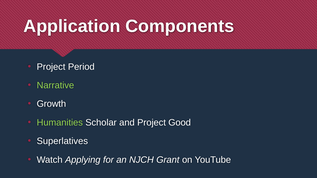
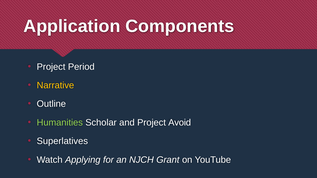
Narrative colour: light green -> yellow (55, 85)
Growth: Growth -> Outline (51, 104)
Good: Good -> Avoid (180, 123)
